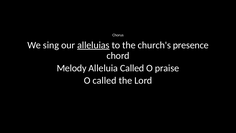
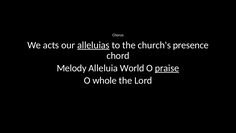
sing: sing -> acts (51, 45)
Alleluia Called: Called -> World (132, 68)
praise underline: none -> present (167, 68)
O called: called -> whole (105, 80)
